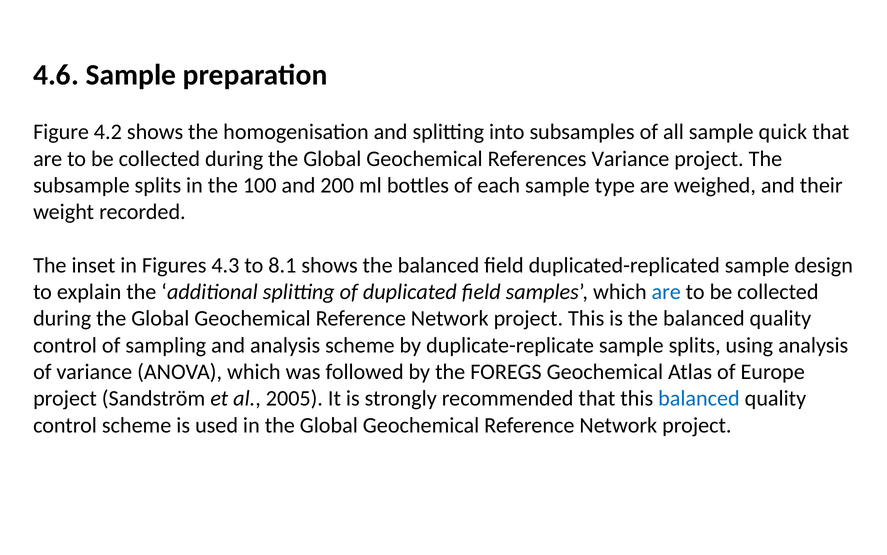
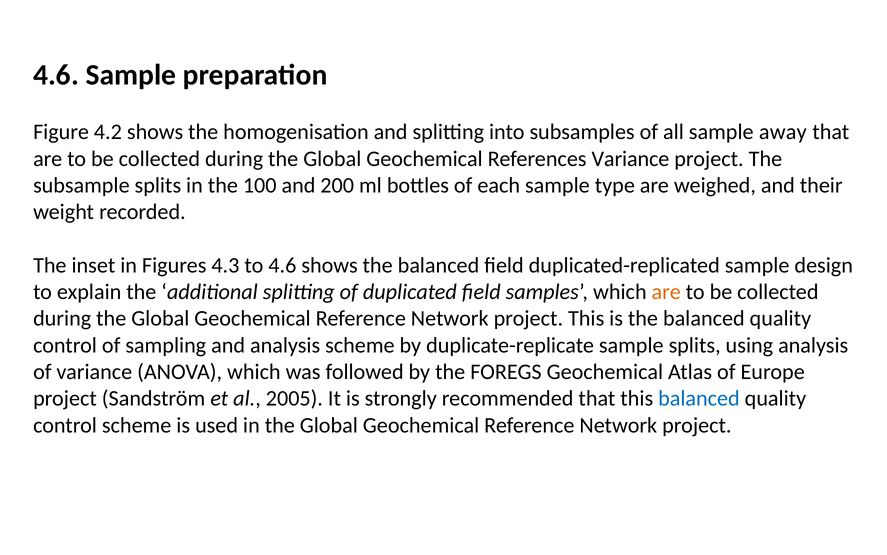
quick: quick -> away (783, 132)
to 8.1: 8.1 -> 4.6 (282, 265)
are colour: blue -> orange (666, 292)
